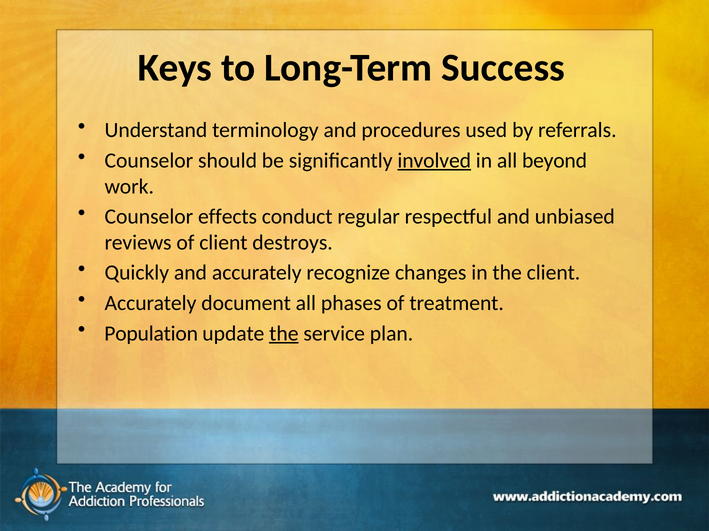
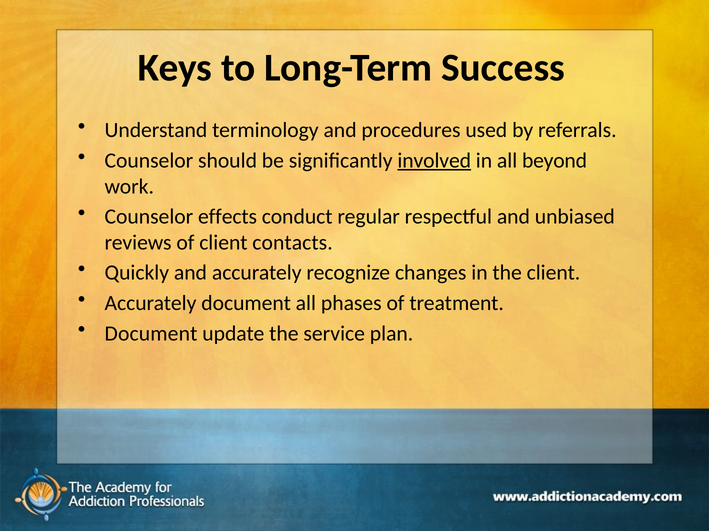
destroys: destroys -> contacts (293, 243)
Population: Population -> Document (151, 334)
the underline: present -> none (284, 334)
